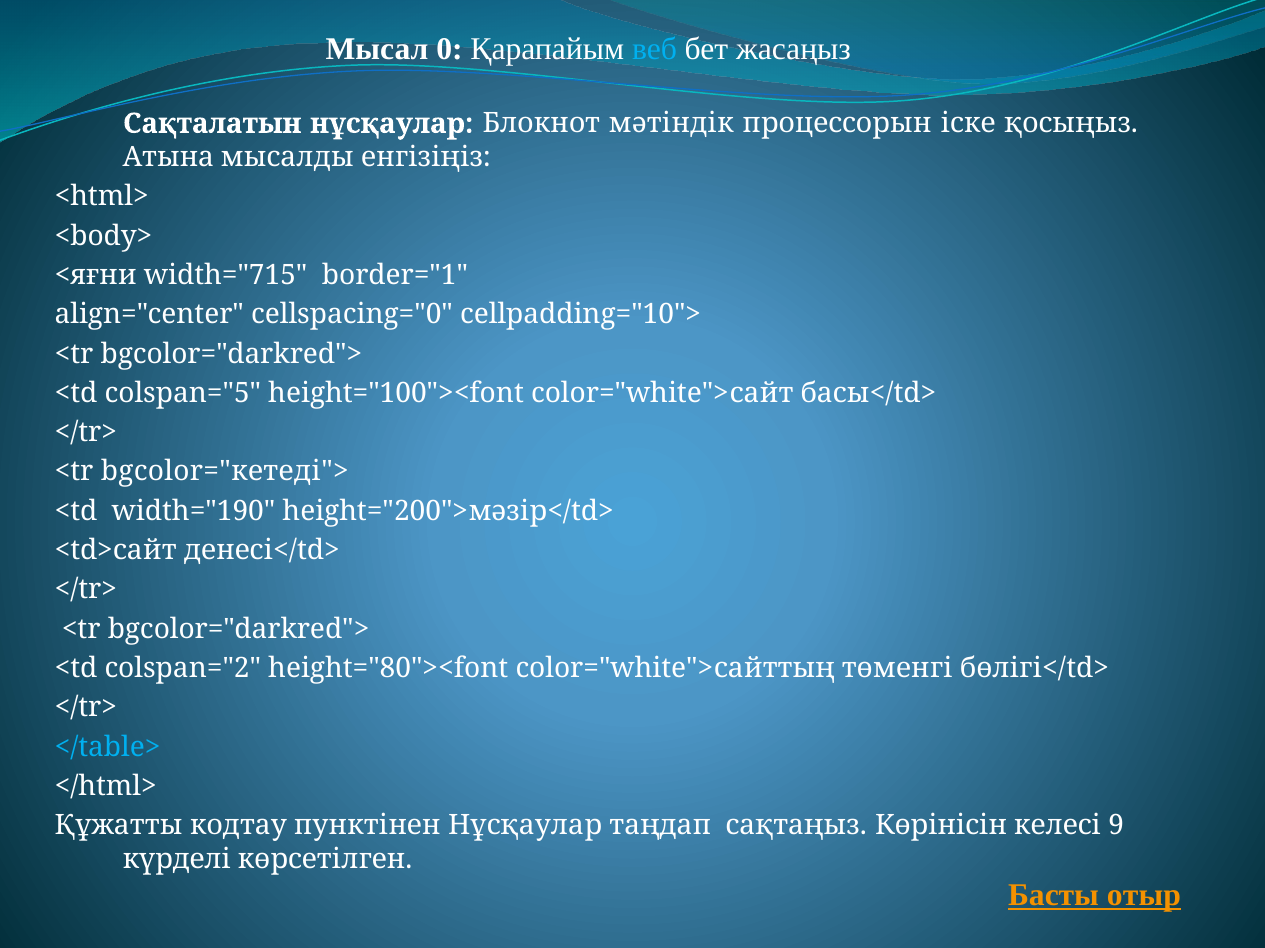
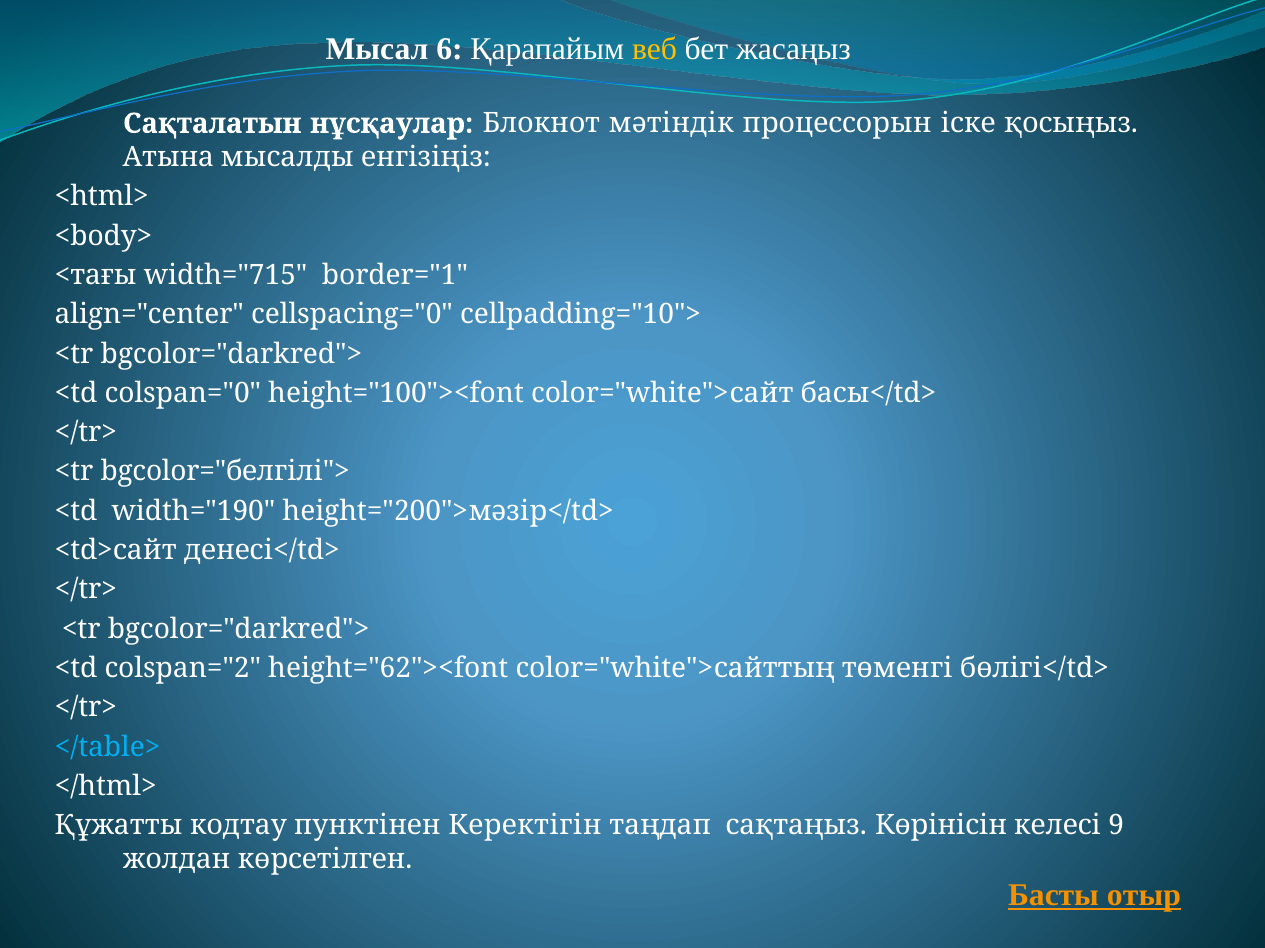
0: 0 -> 6 (449, 49)
веб colour: light blue -> yellow (654, 49)
<яғни: <яғни -> <тағы (96, 275)
colspan="5: colspan="5 -> colspan="0 (183, 393)
bgcolor="кетеді">: bgcolor="кетеді"> -> bgcolor="белгілі"> (225, 472)
height="80"><font: height="80"><font -> height="62"><font (388, 669)
пунктінен Нұсқаулар: Нұсқаулар -> Керектігін (525, 826)
күрделі: күрделі -> жолдан (177, 860)
